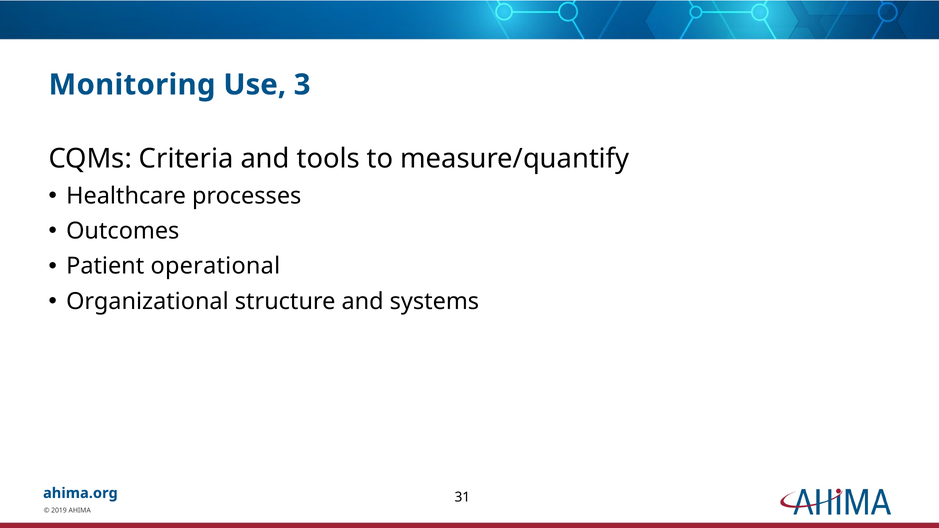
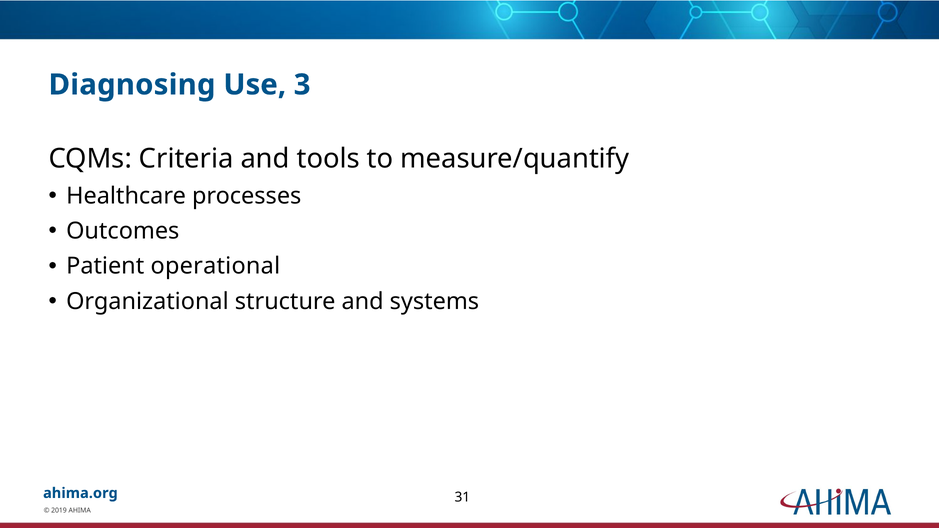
Monitoring: Monitoring -> Diagnosing (132, 85)
